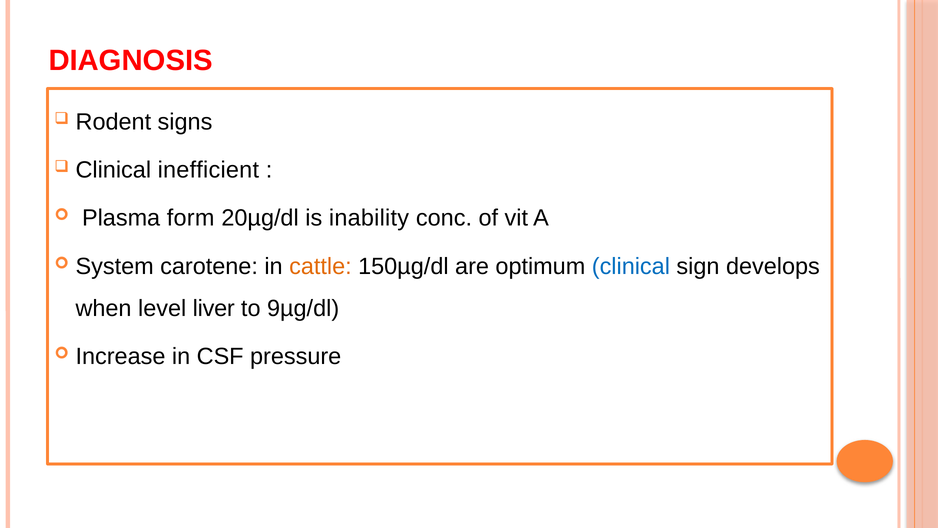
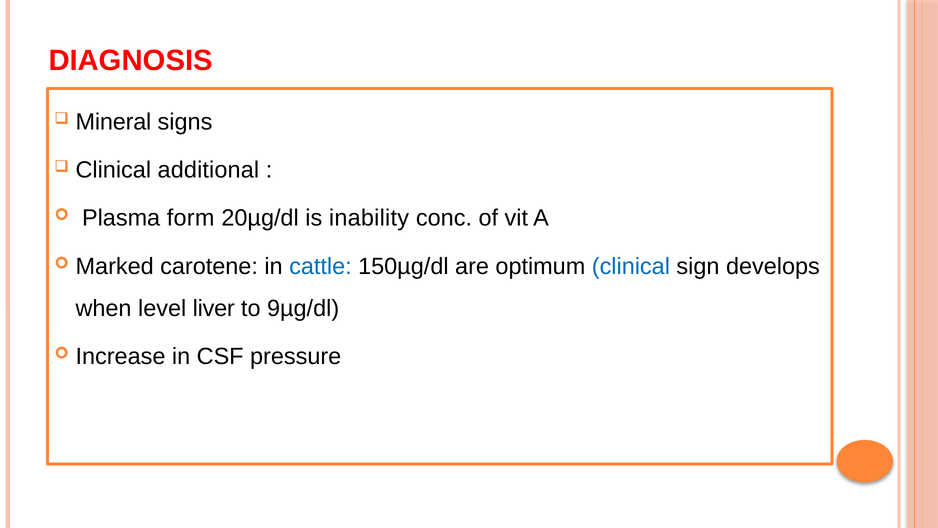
Rodent: Rodent -> Mineral (113, 122)
inefficient: inefficient -> additional (208, 170)
System: System -> Marked (115, 266)
cattle colour: orange -> blue (320, 266)
